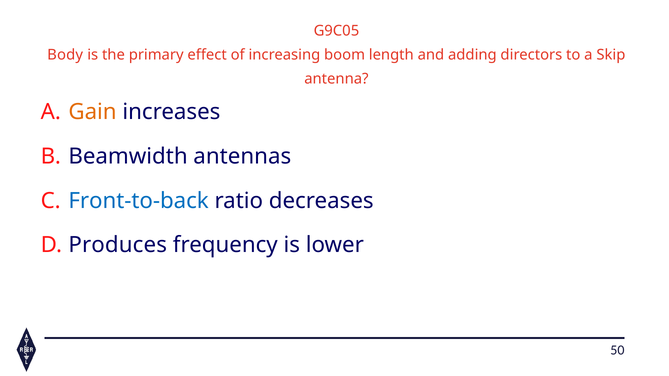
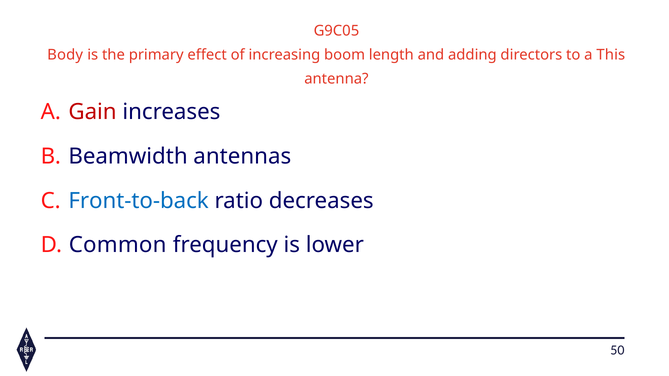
Skip: Skip -> This (611, 55)
Gain colour: orange -> red (93, 112)
Produces: Produces -> Common (118, 245)
